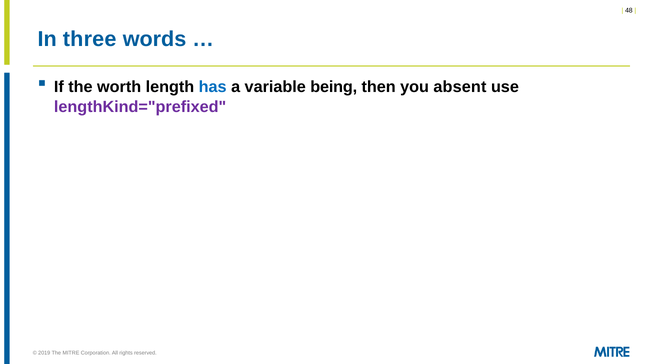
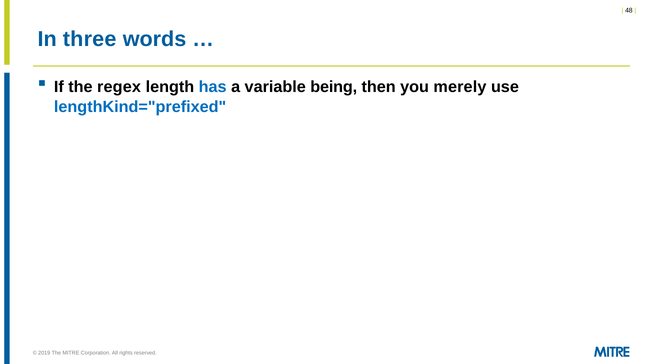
worth: worth -> regex (119, 87)
absent: absent -> merely (460, 87)
lengthKind="prefixed colour: purple -> blue (140, 107)
